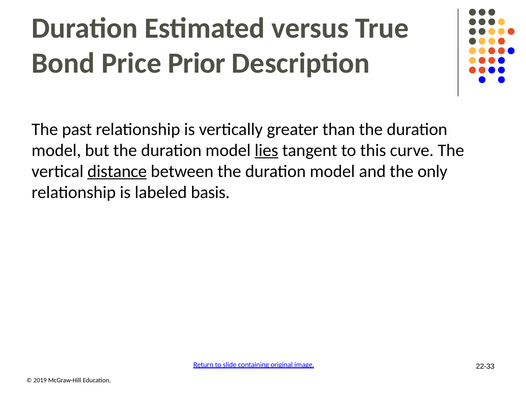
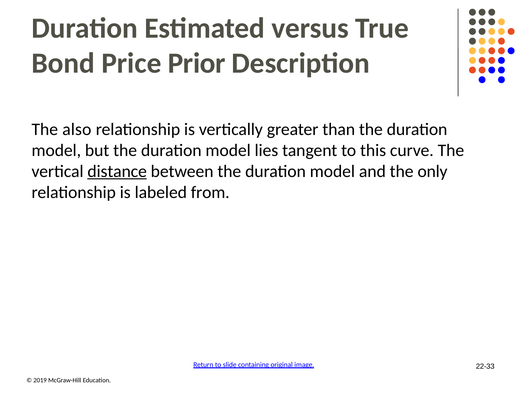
past: past -> also (77, 129)
lies underline: present -> none (266, 151)
basis: basis -> from (210, 193)
